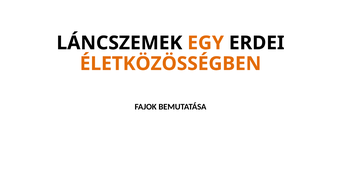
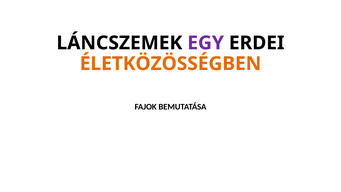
EGY colour: orange -> purple (206, 43)
